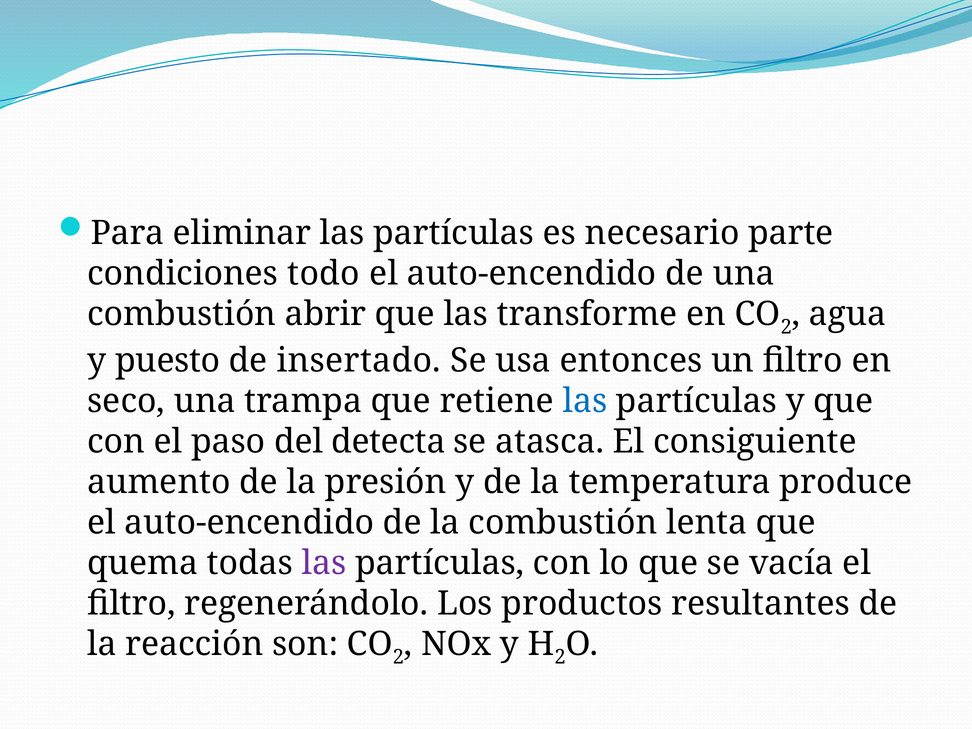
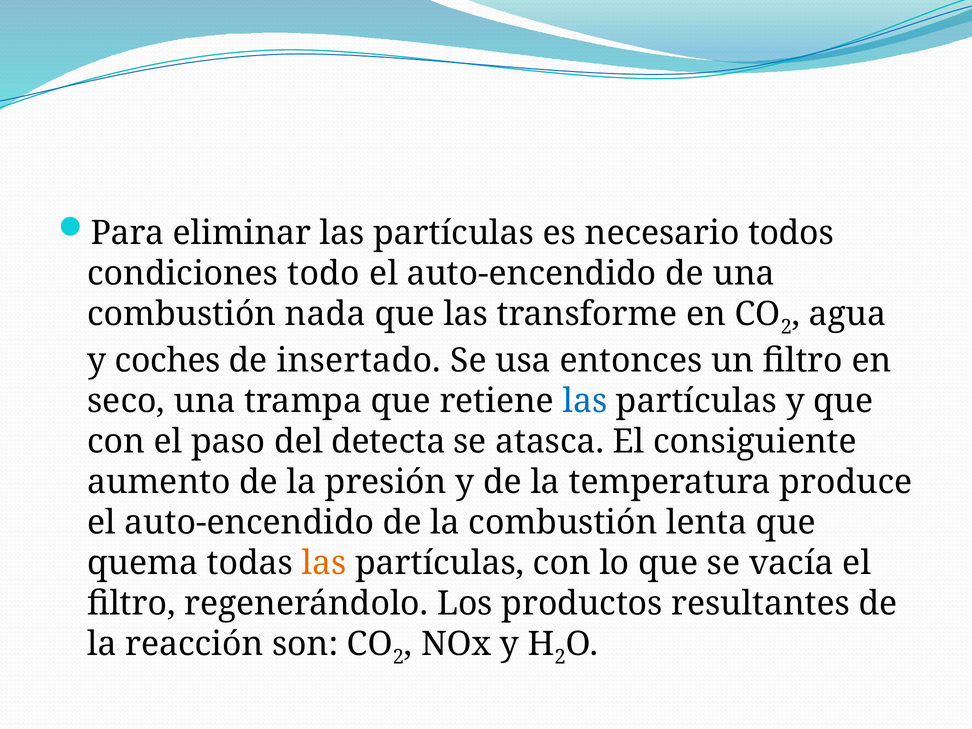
parte: parte -> todos (791, 233)
abrir: abrir -> nada (325, 314)
puesto: puesto -> coches (168, 361)
las colour: purple -> orange (324, 563)
